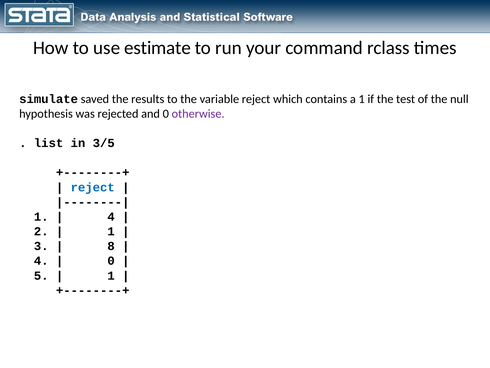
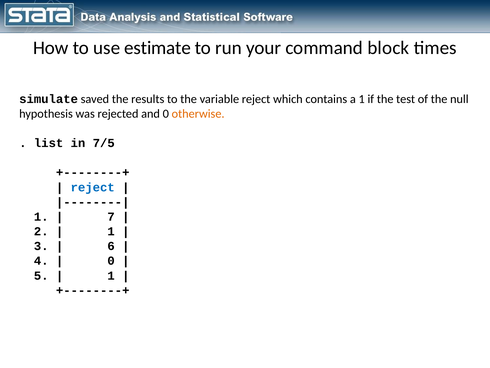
rclass: rclass -> block (388, 48)
otherwise colour: purple -> orange (198, 114)
3/5: 3/5 -> 7/5 (104, 143)
4: 4 -> 7 (111, 216)
8: 8 -> 6 (111, 246)
